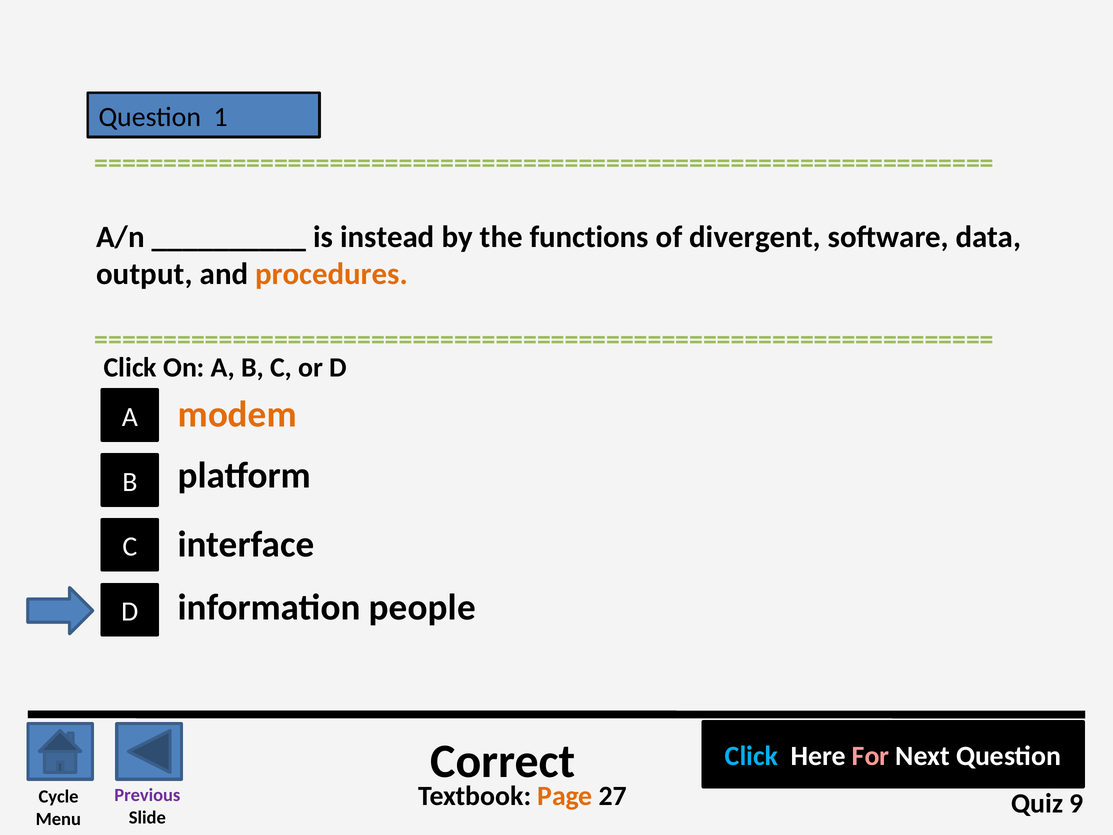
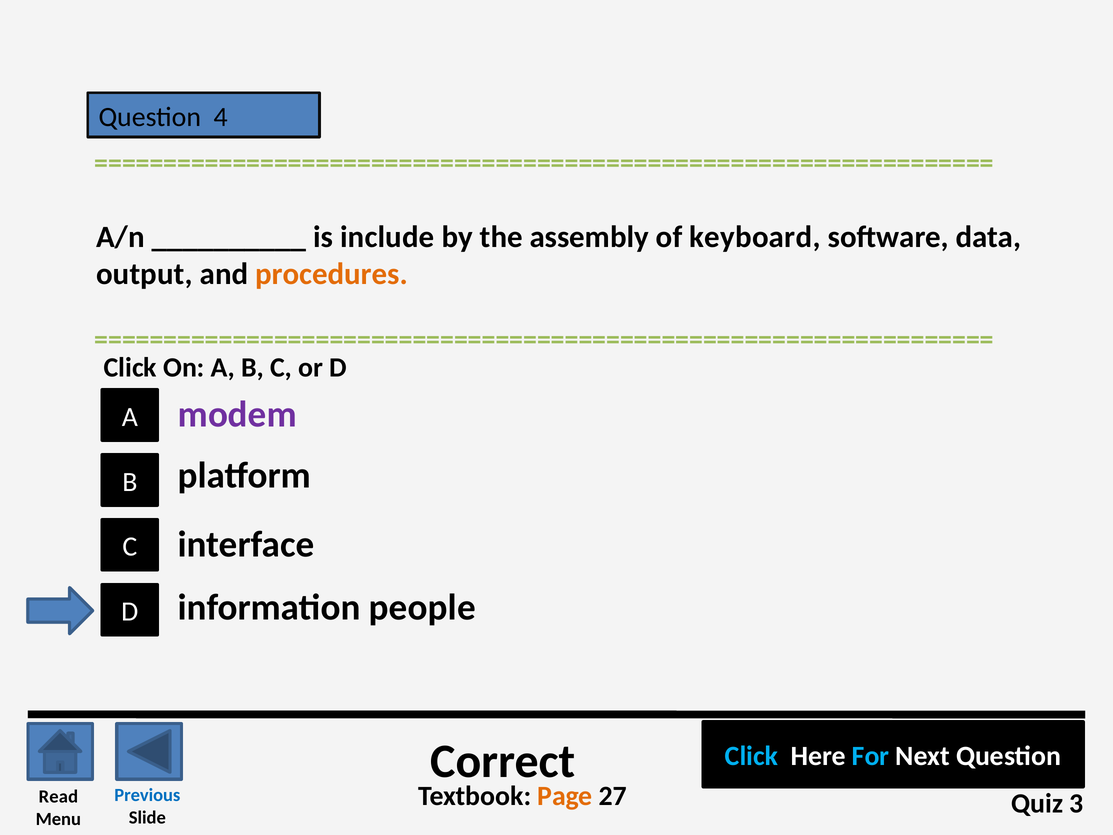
1: 1 -> 4 (221, 117)
instead: instead -> include (387, 237)
functions: functions -> assembly (589, 237)
divergent: divergent -> keyboard (755, 237)
modem colour: orange -> purple (237, 414)
For colour: pink -> light blue (871, 756)
Previous colour: purple -> blue (147, 795)
Cycle: Cycle -> Read (58, 796)
9: 9 -> 3 (1076, 803)
